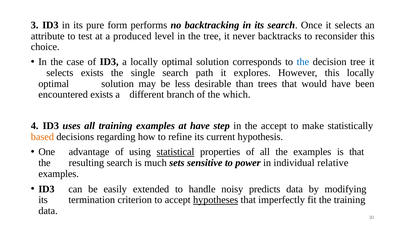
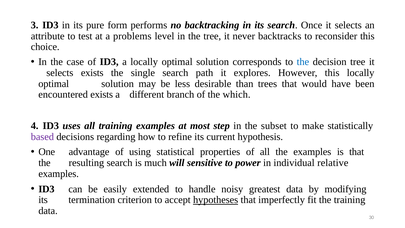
produced: produced -> problems (132, 36)
at have: have -> most (200, 126)
the accept: accept -> subset (274, 126)
based colour: orange -> purple (42, 137)
statistical underline: present -> none (175, 152)
sets: sets -> will (177, 163)
predicts: predicts -> greatest (265, 189)
